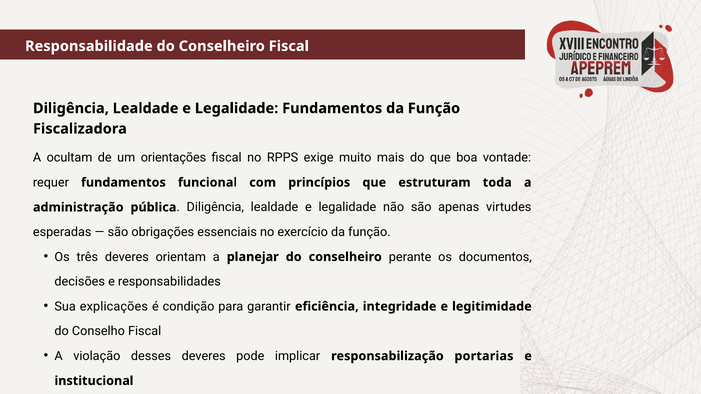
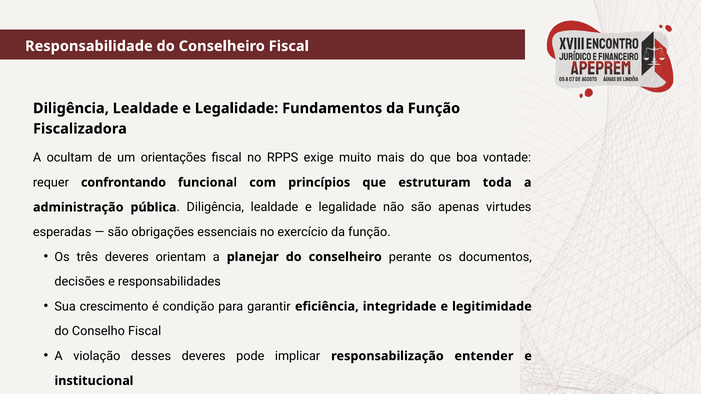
requer fundamentos: fundamentos -> confrontando (123, 183)
explicações: explicações -> crescimento (114, 307)
portarias: portarias -> entender (484, 356)
